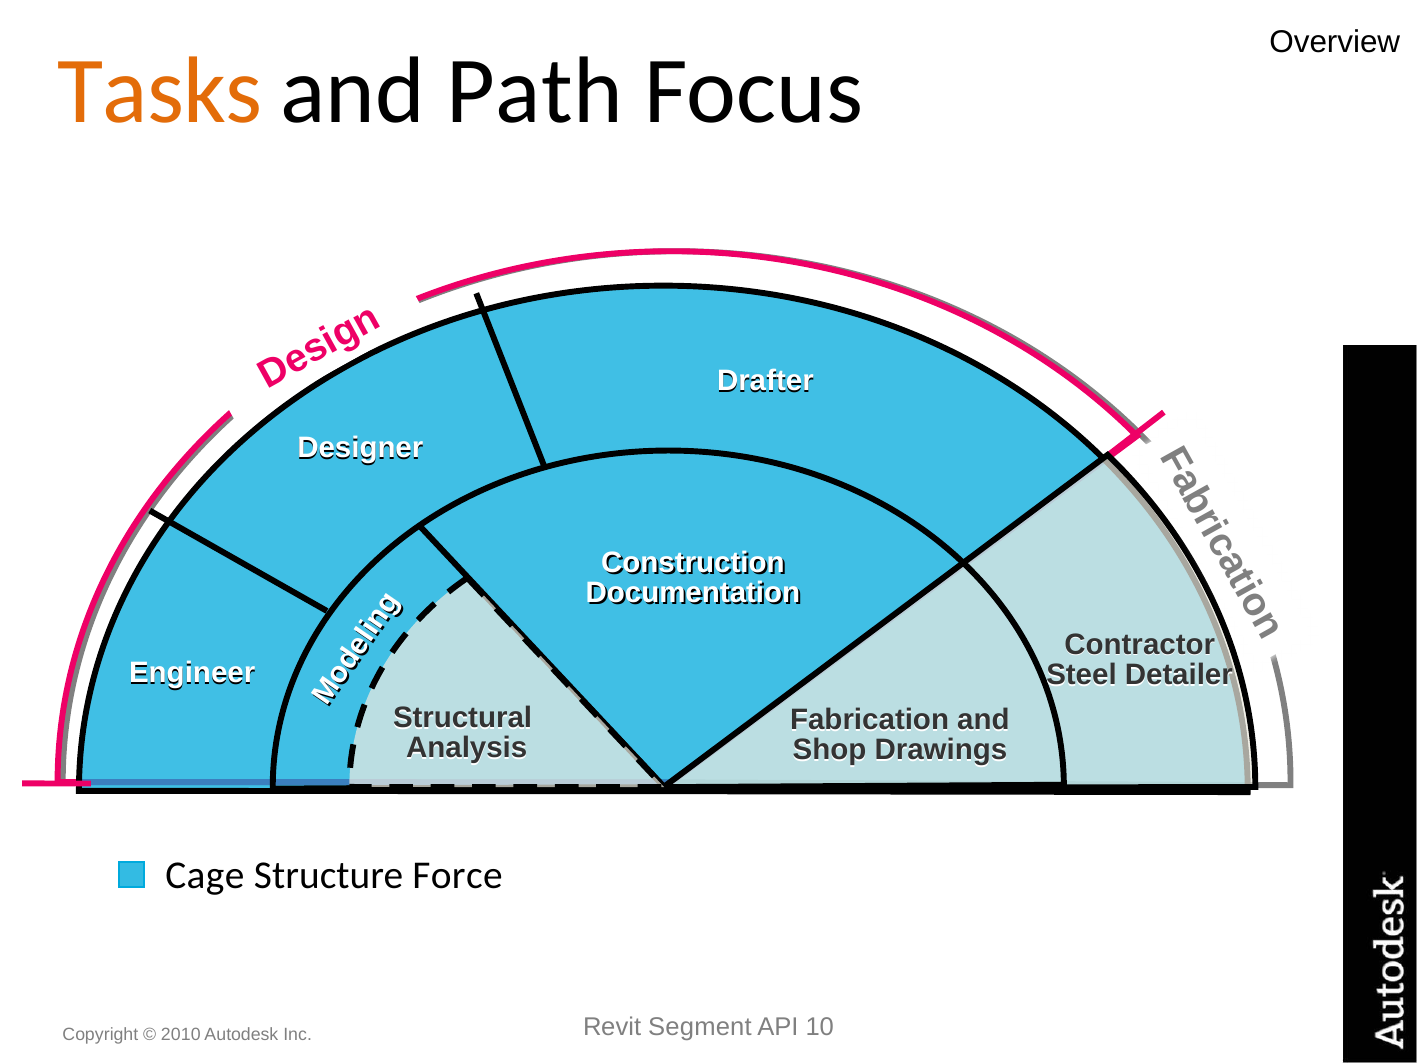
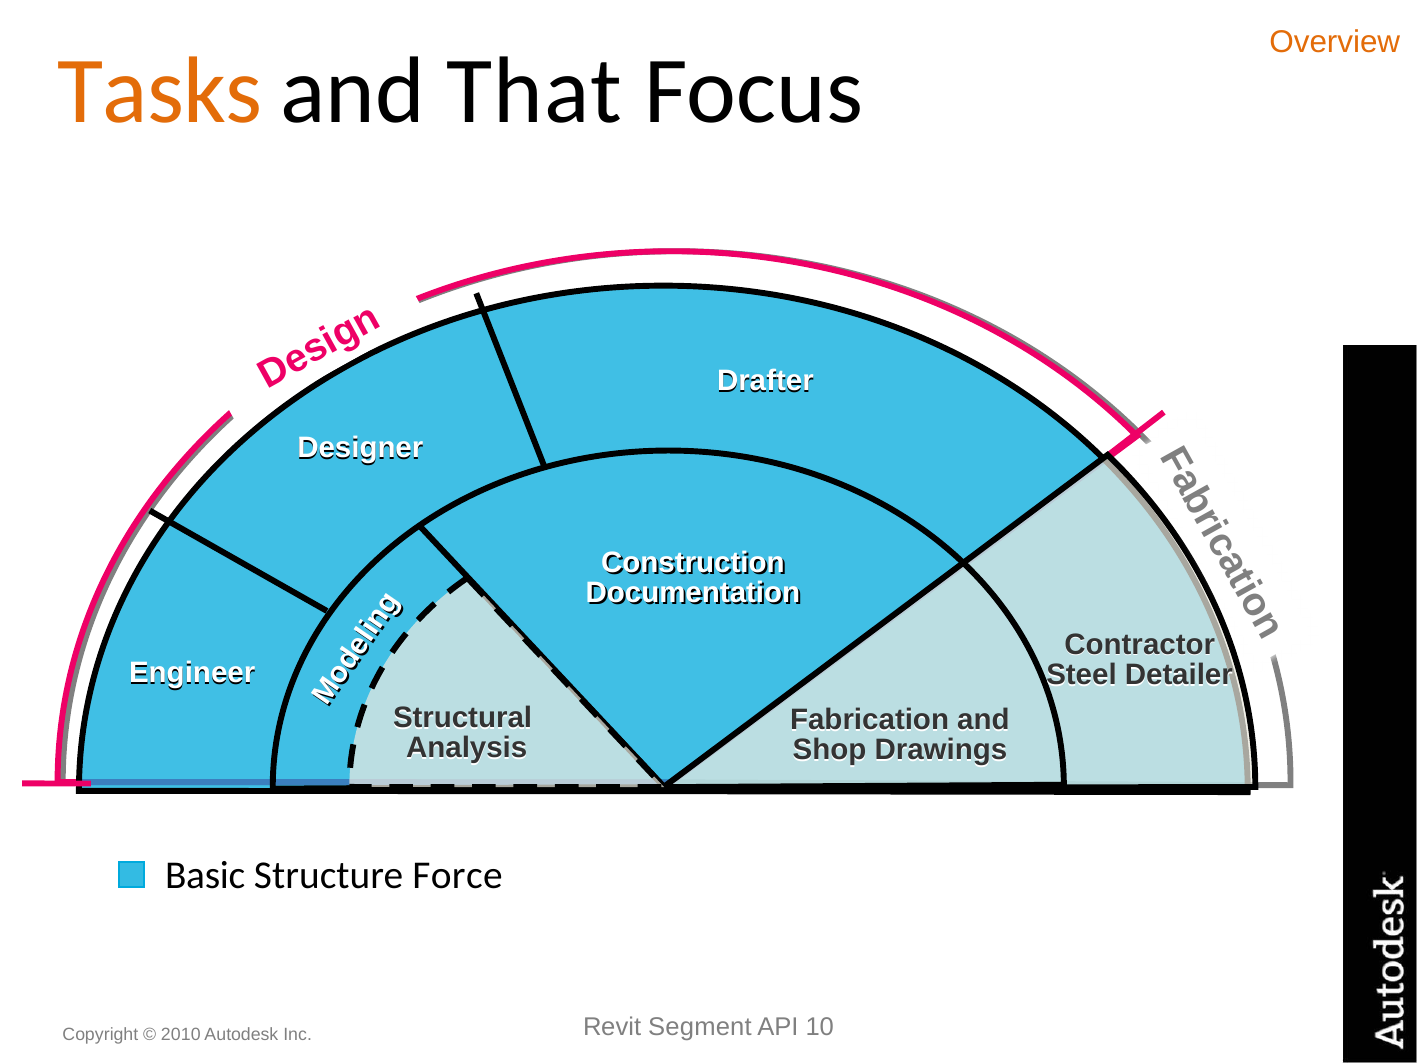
Overview colour: black -> orange (1335, 42)
Path: Path -> That (534, 92)
Cage: Cage -> Basic (205, 875)
